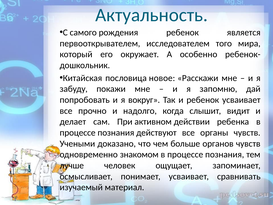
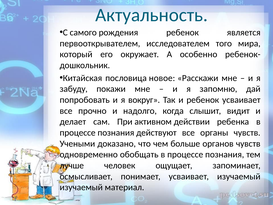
знакомом: знакомом -> обобщать (139, 154)
усваивает сравнивать: сравнивать -> изучаемый (239, 176)
